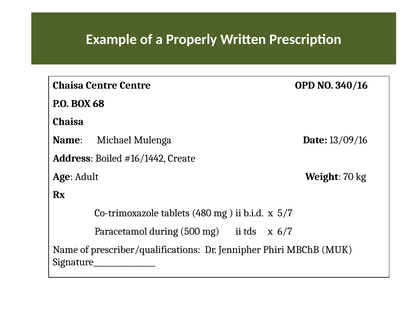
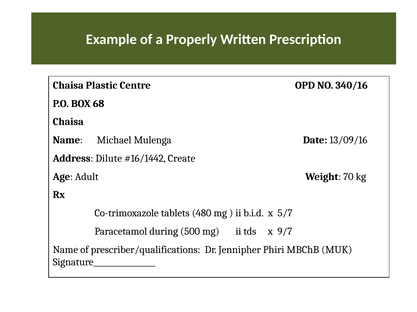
Chaisa Centre: Centre -> Plastic (102, 86)
Boiled: Boiled -> Dilute (109, 159)
6/7: 6/7 -> 9/7 (285, 232)
